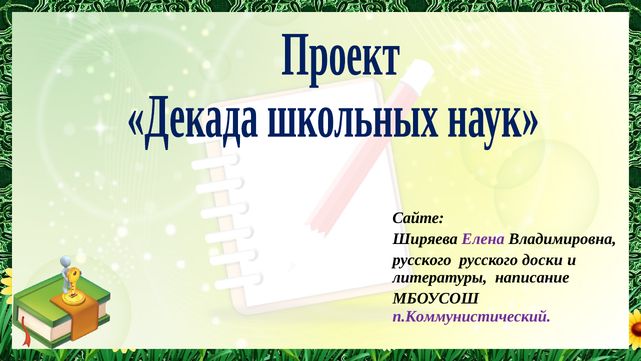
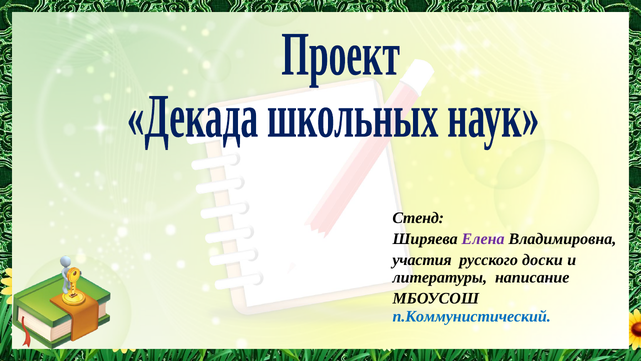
Сайте: Сайте -> Стенд (418, 218)
русского: русского -> участия (422, 259)
п.Коммунистический colour: purple -> blue (472, 316)
